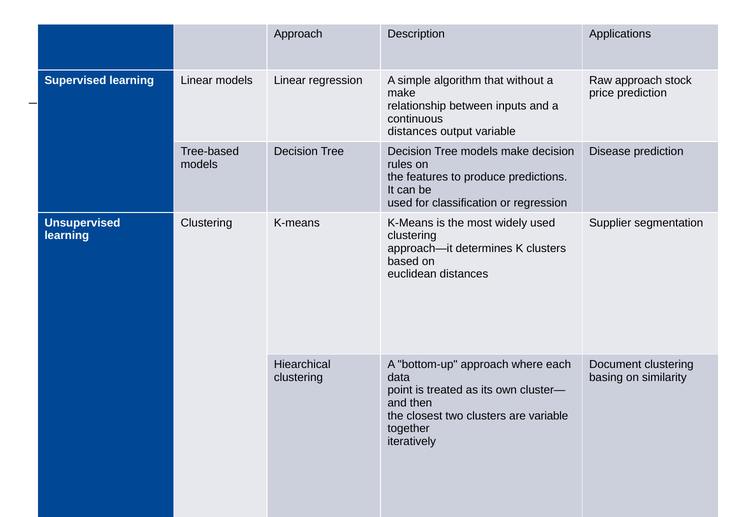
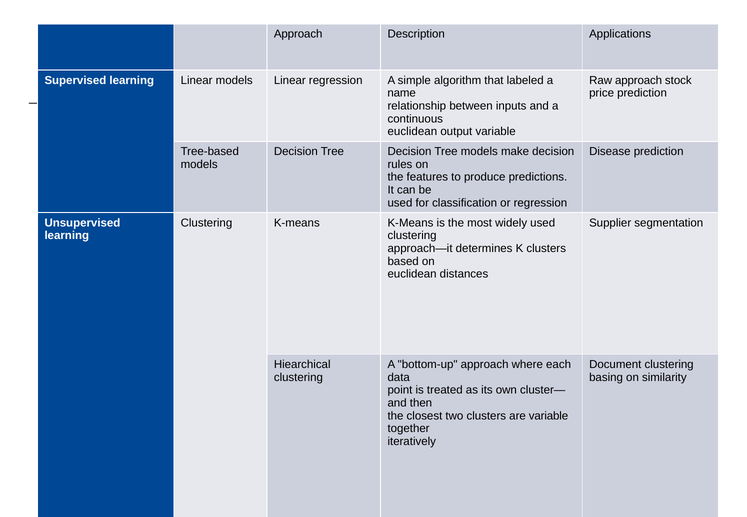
without: without -> labeled (525, 80)
make: make -> name (402, 93)
distances: distances -> euclidean (412, 132)
